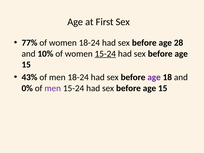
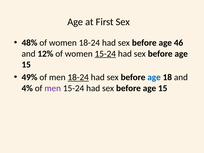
77%: 77% -> 48% (29, 43)
28: 28 -> 46 (179, 43)
10%: 10% -> 12% (45, 54)
43%: 43% -> 49% (29, 77)
18-24 underline: none -> present (78, 77)
age colour: purple -> blue (154, 77)
0%: 0% -> 4% (27, 88)
